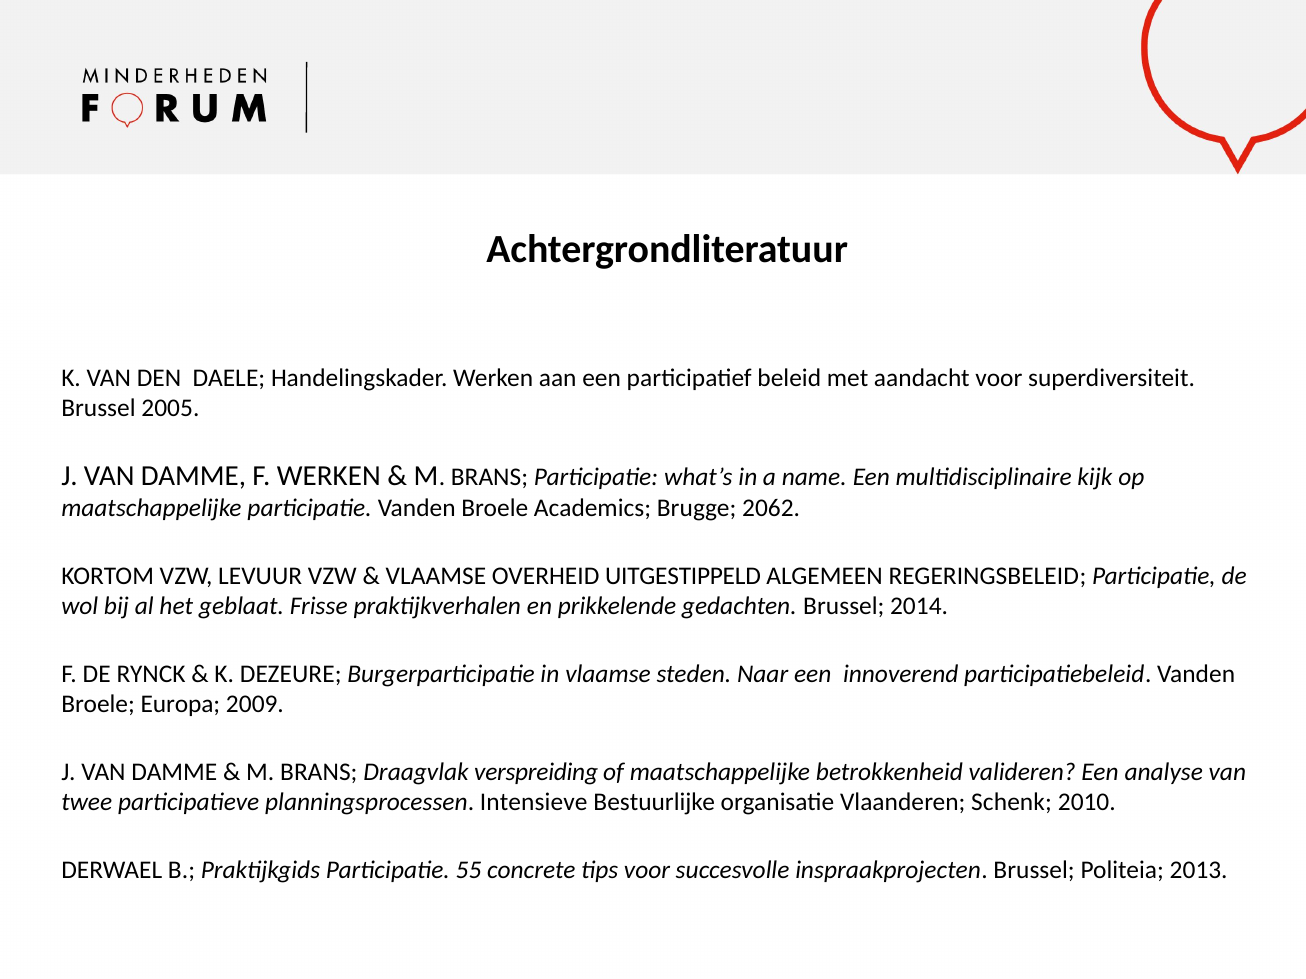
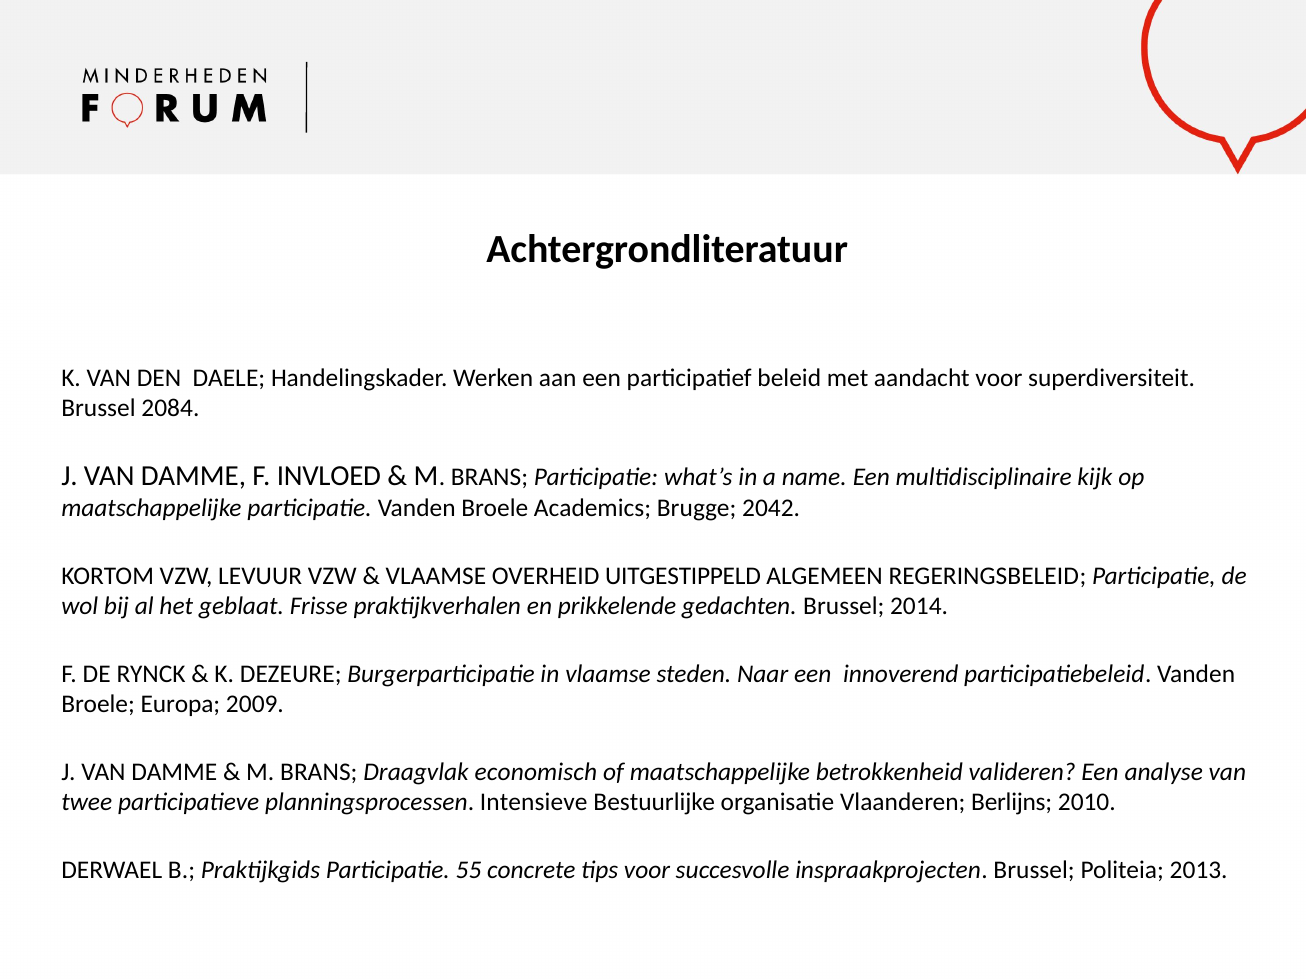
2005: 2005 -> 2084 (170, 409)
F WERKEN: WERKEN -> INVLOED (329, 476)
2062: 2062 -> 2042 (771, 509)
verspreiding: verspreiding -> economisch (536, 772)
Schenk: Schenk -> Berlijns (1012, 803)
